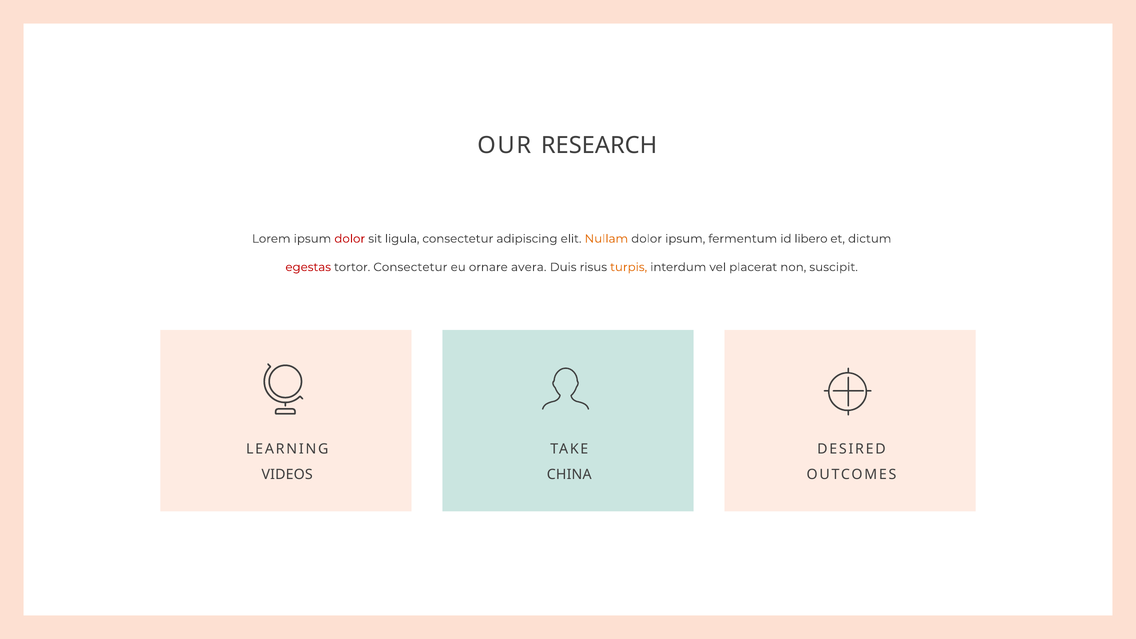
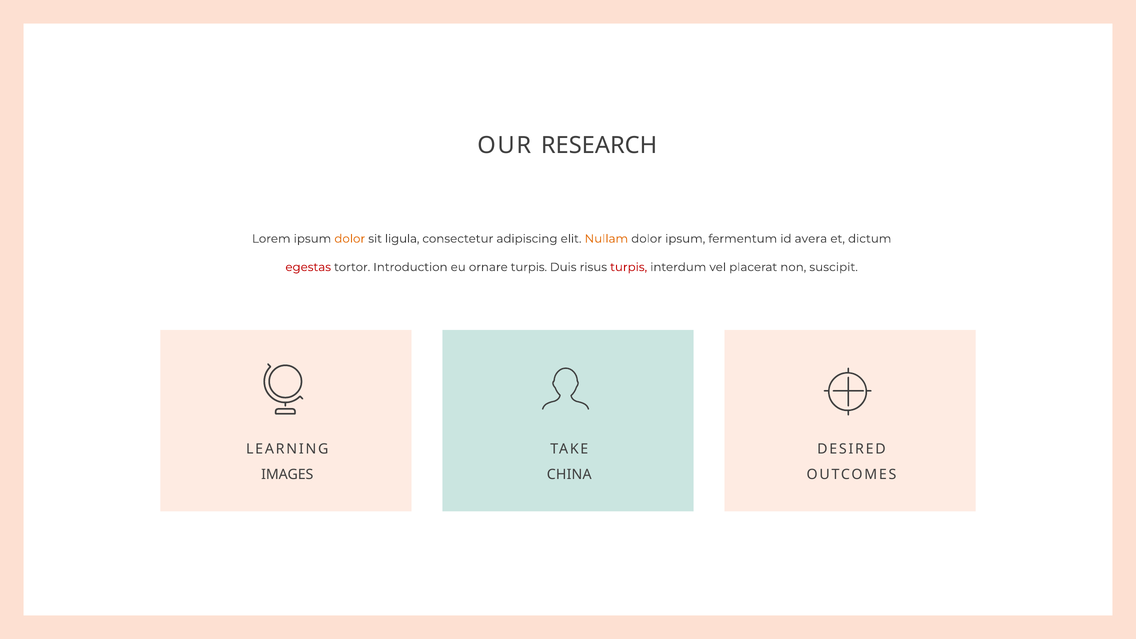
dolor colour: red -> orange (350, 239)
libero: libero -> avera (811, 239)
tortor Consectetur: Consectetur -> Introduction (410, 267)
ornare avera: avera -> turpis (529, 267)
turpis colour: orange -> red (629, 267)
VIDEOS: VIDEOS -> IMAGES (287, 475)
